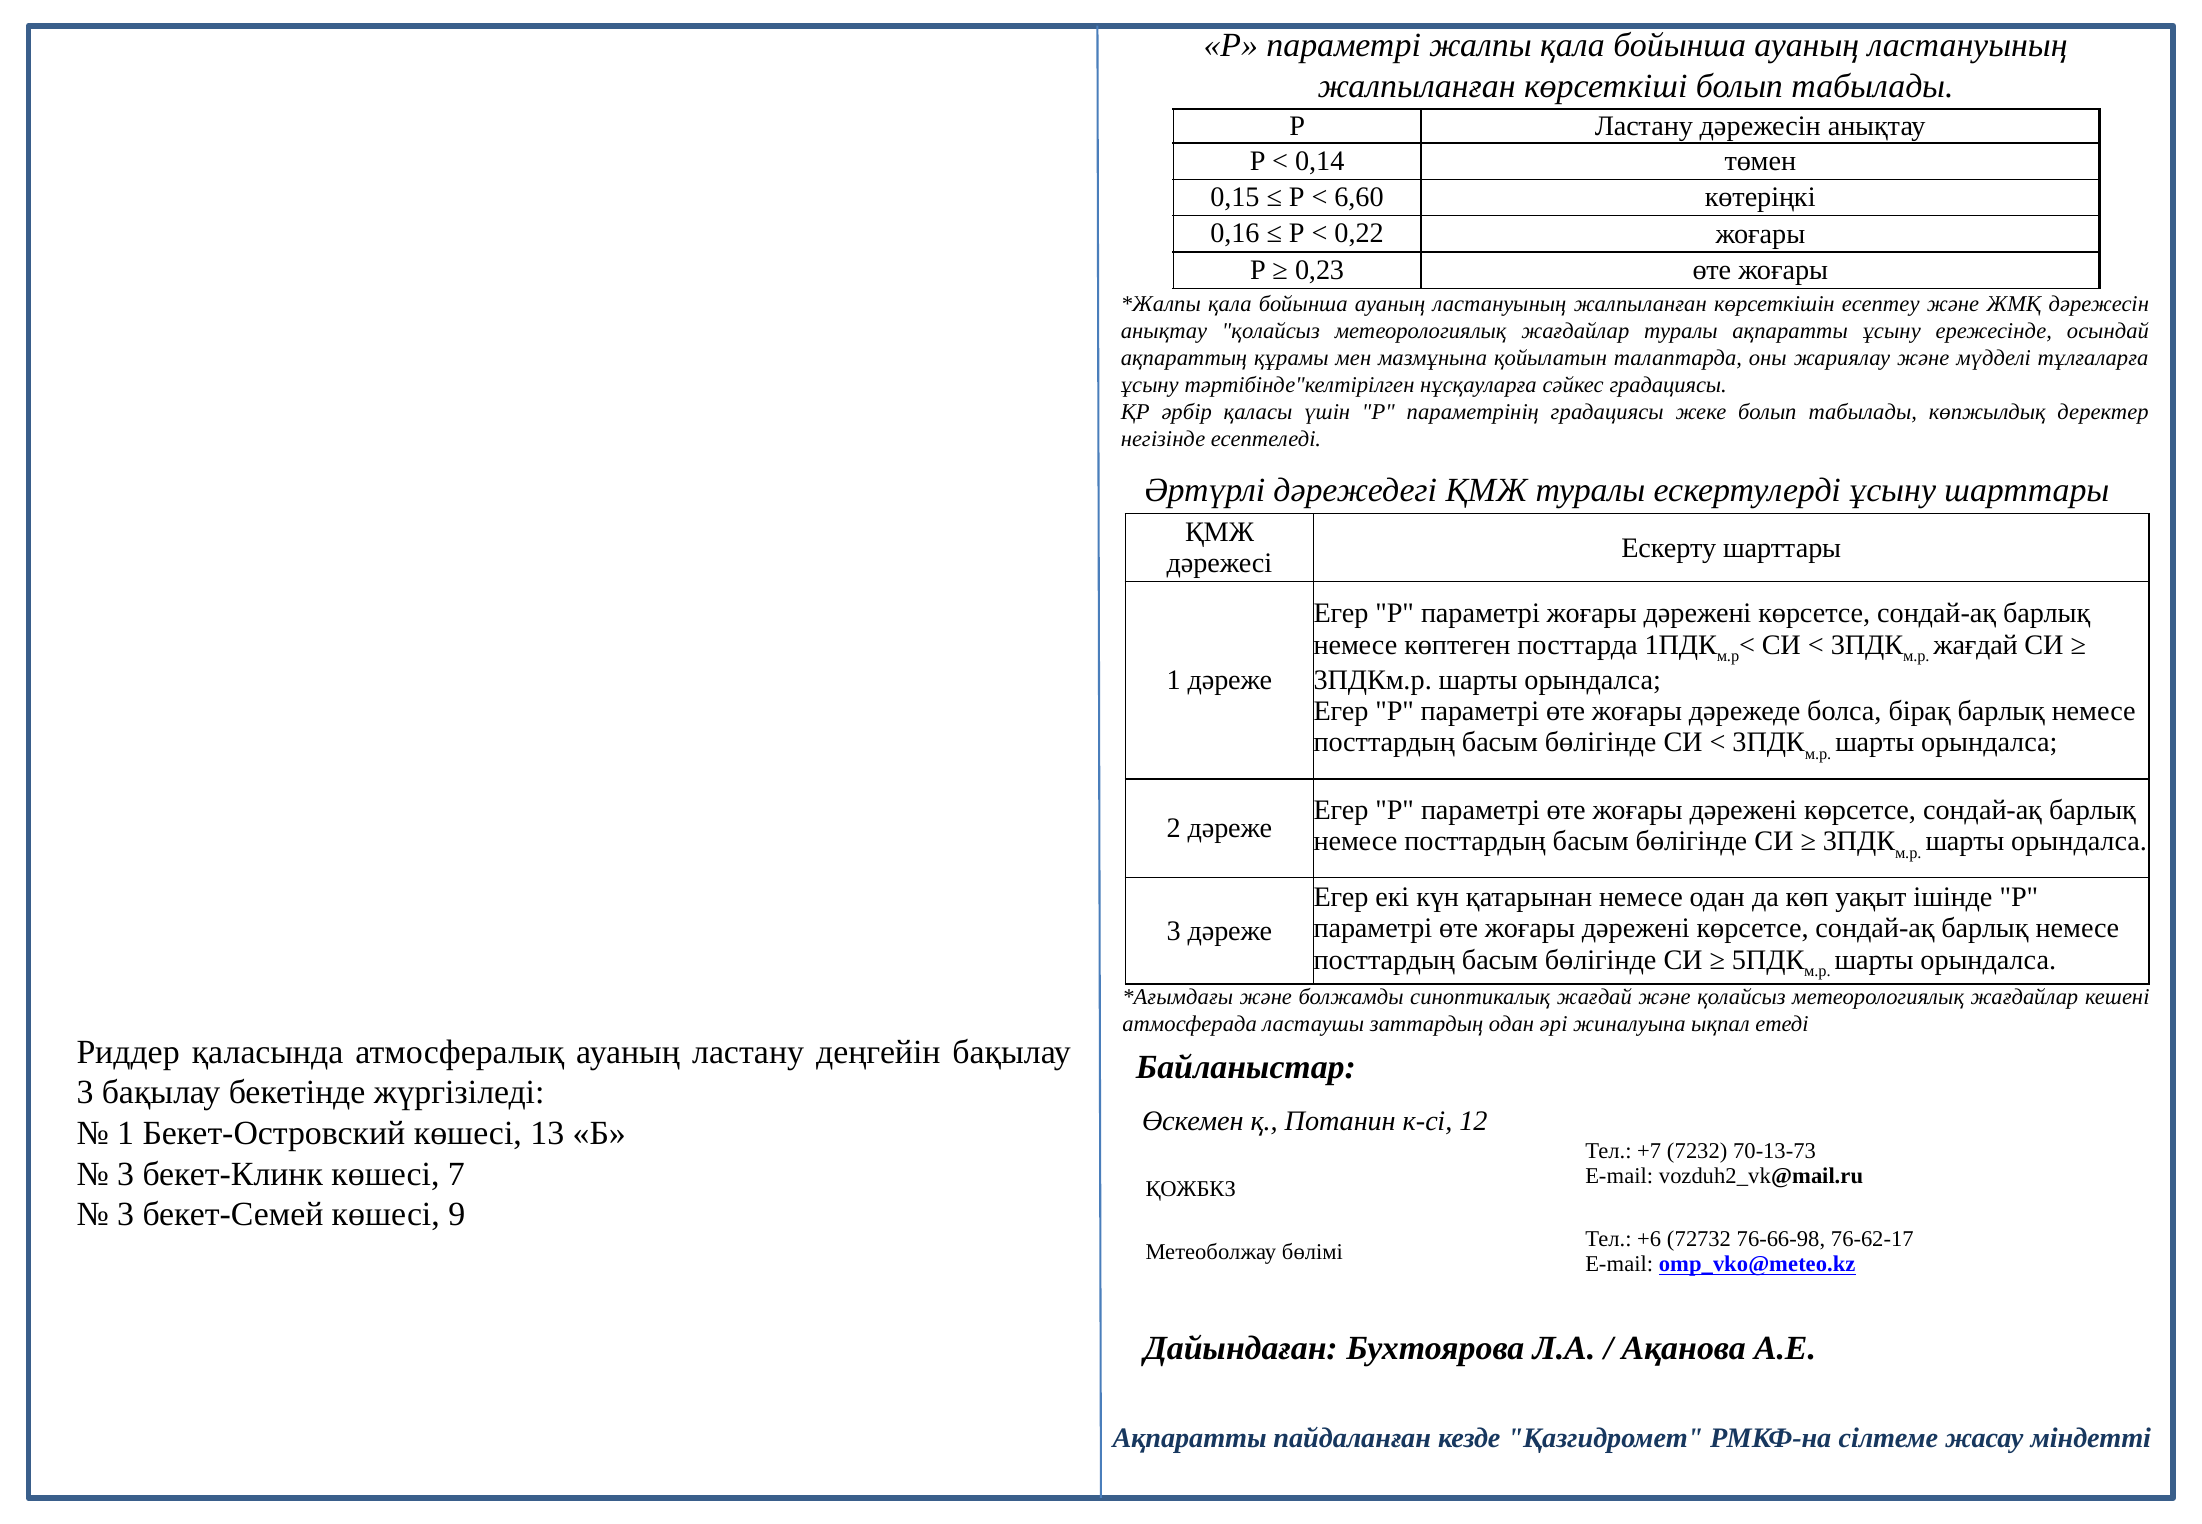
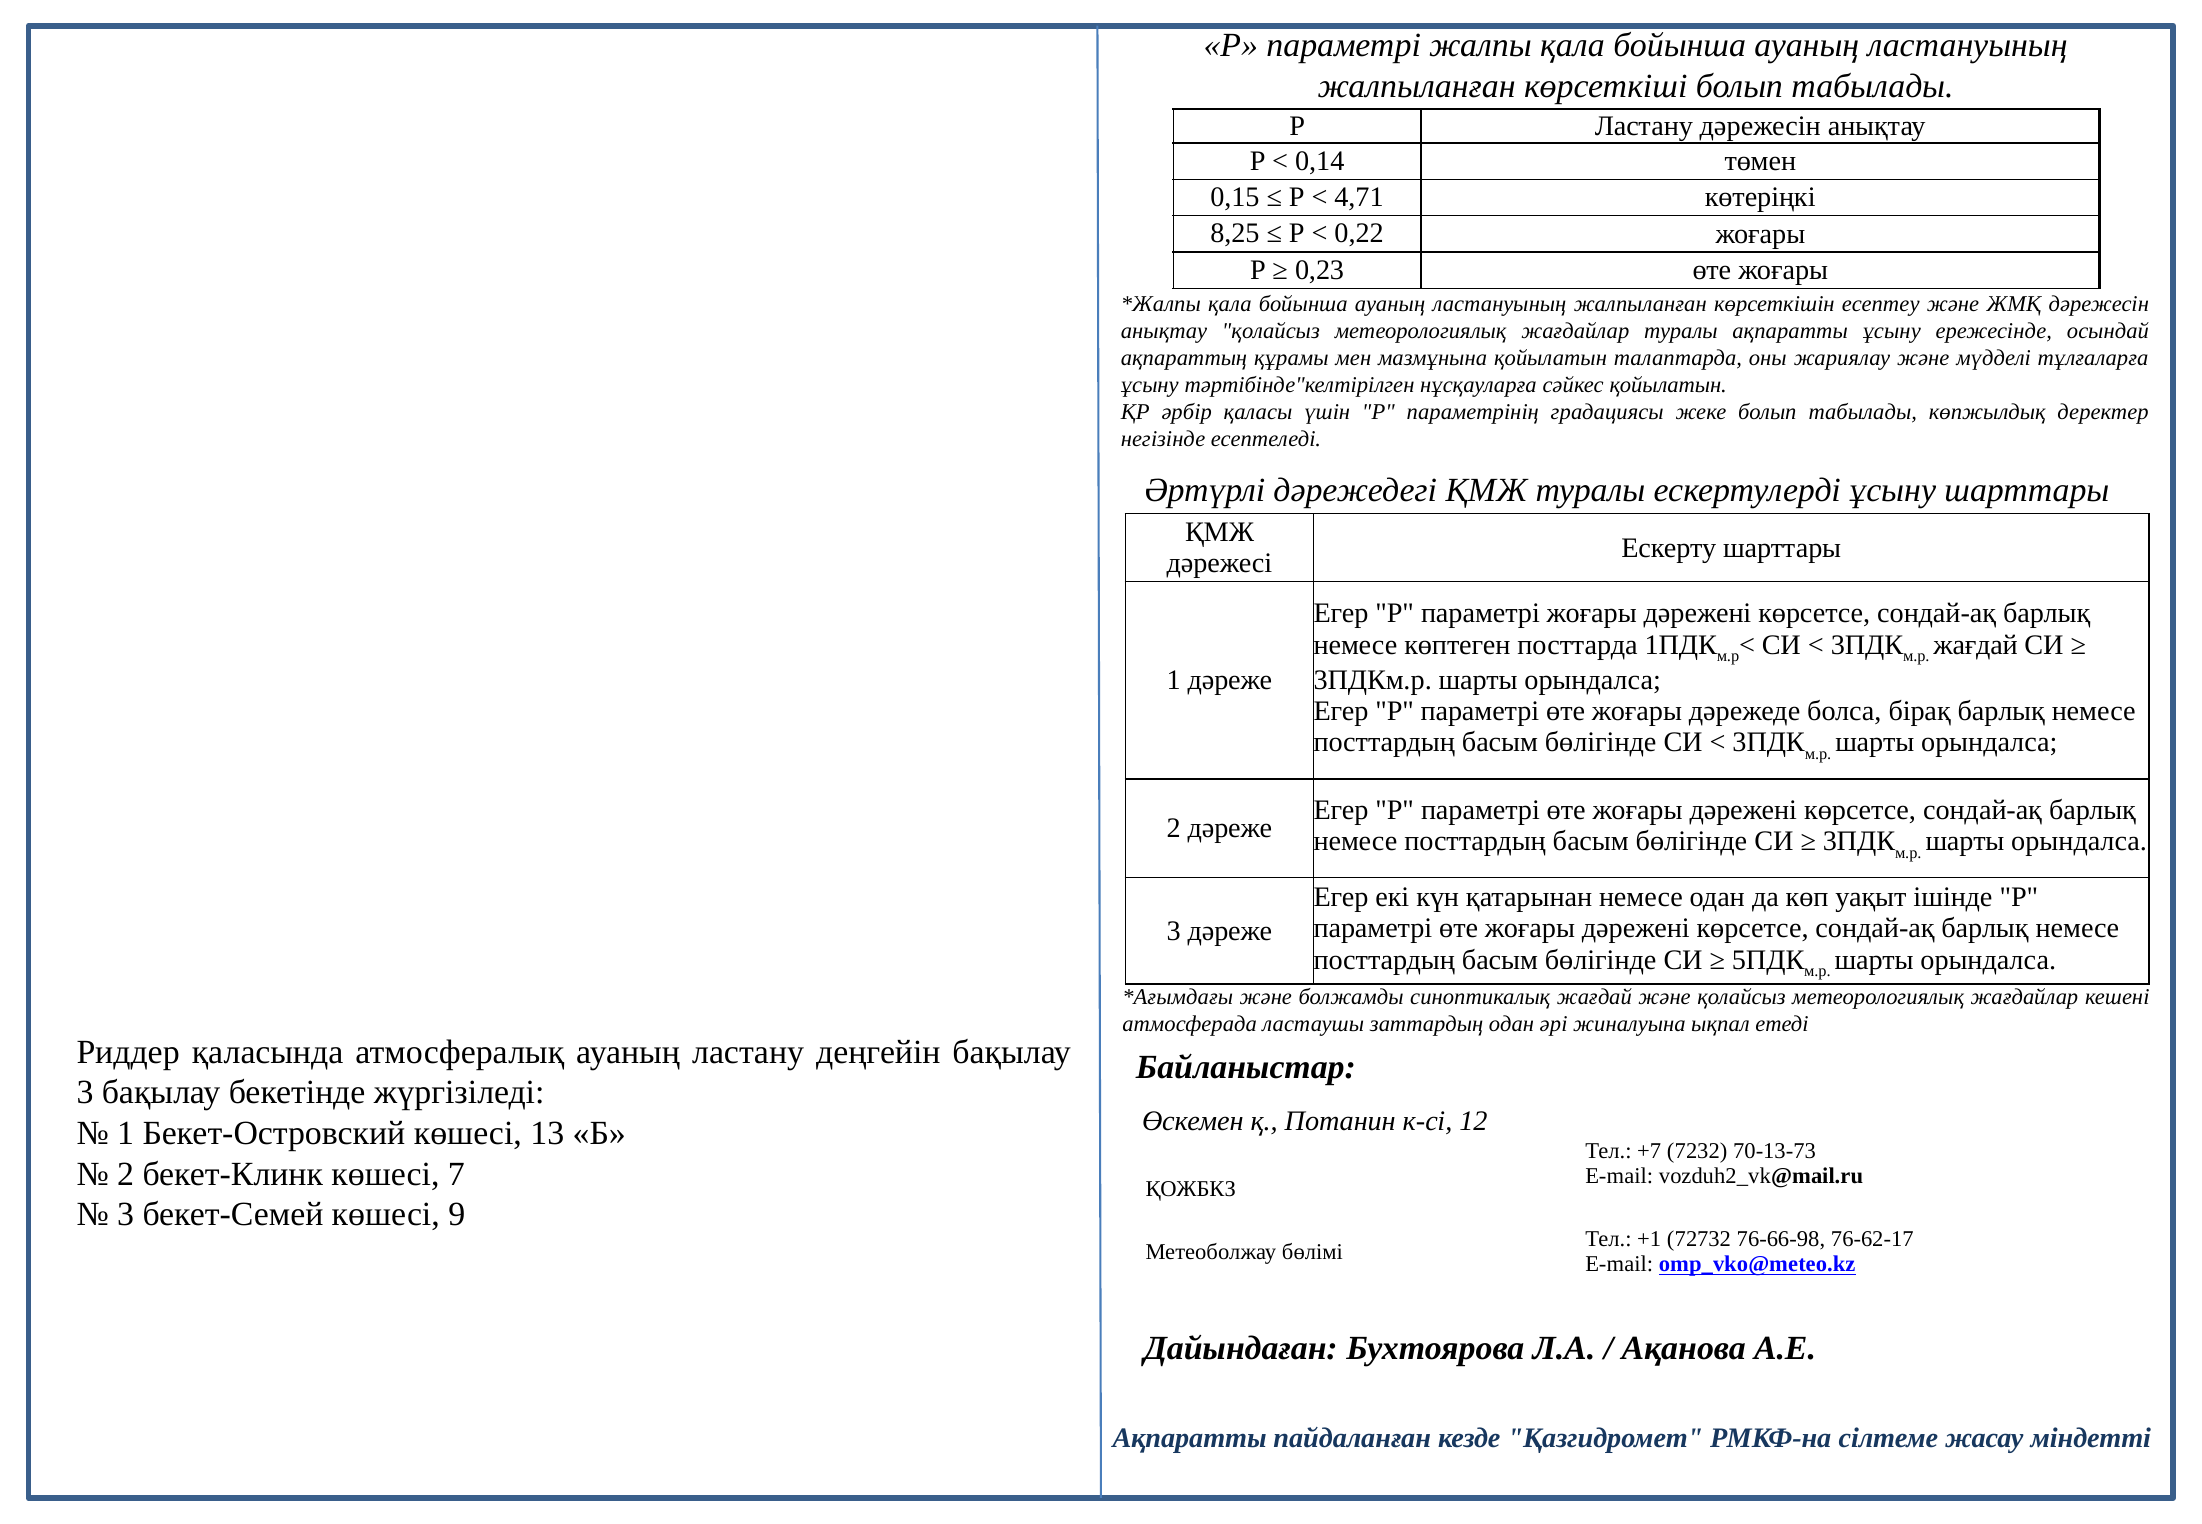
6,60: 6,60 -> 4,71 (1359, 197)
0,16: 0,16 -> 8,25 (1235, 234)
сәйкес градациясы: градациясы -> қойылатын (1668, 385)
3: 3 -> 2 (126, 1174)
+6: +6 -> +1 (1649, 1239)
